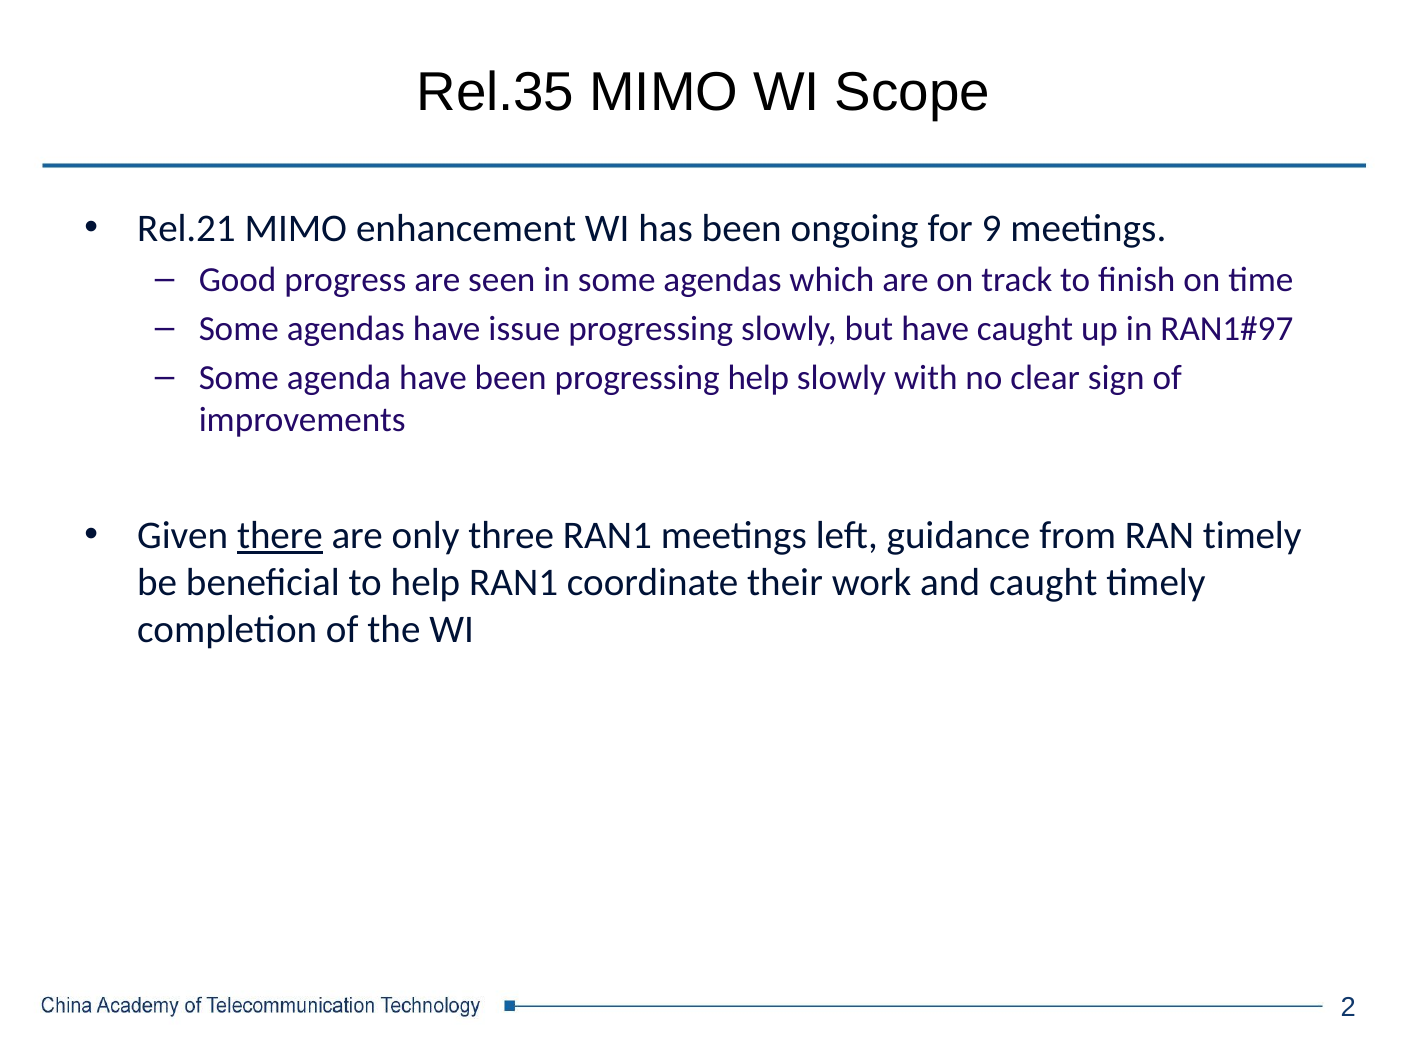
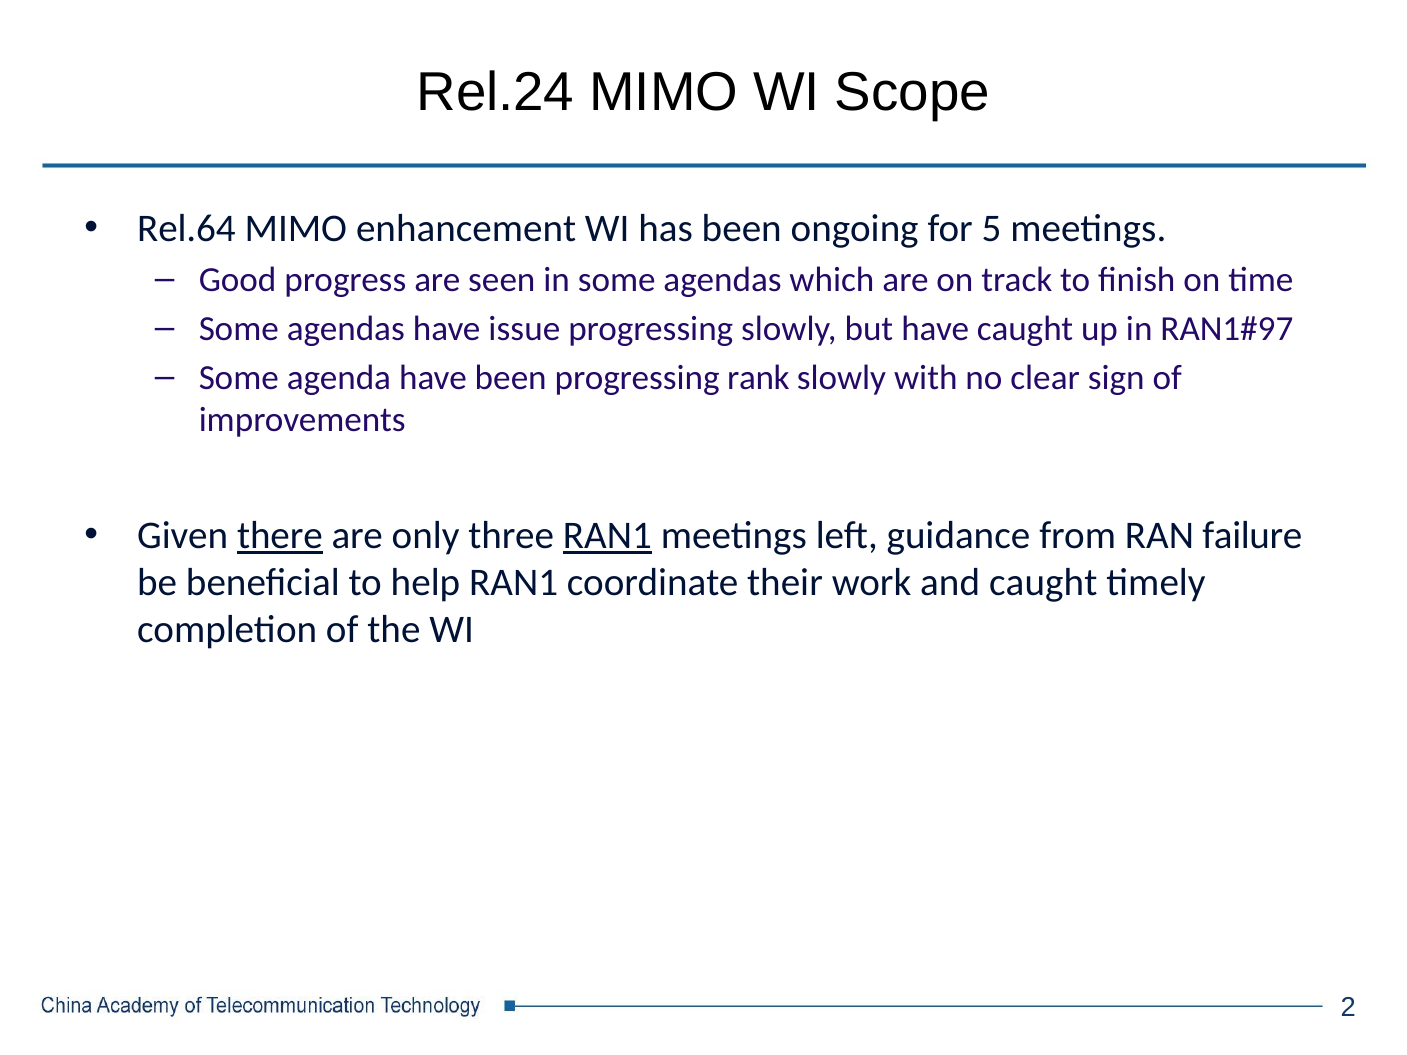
Rel.35: Rel.35 -> Rel.24 (495, 93)
Rel.21: Rel.21 -> Rel.64 (186, 228)
9: 9 -> 5 (992, 228)
progressing help: help -> rank (758, 378)
RAN1 underline: none -> present (607, 536)
RAN timely: timely -> failure (1252, 536)
